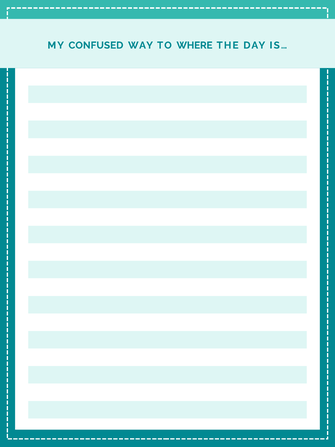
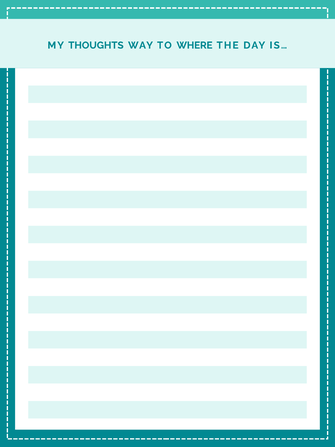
CONFUSED: CONFUSED -> THOUGHTS (96, 45)
